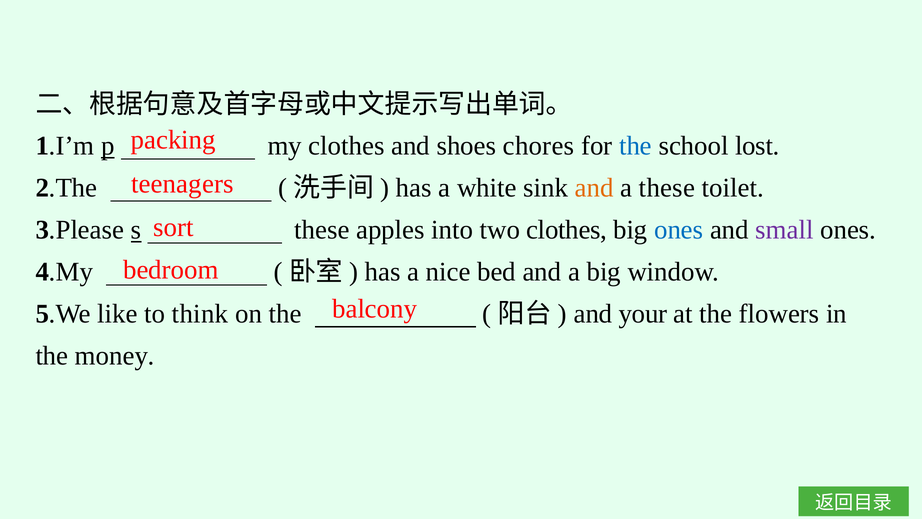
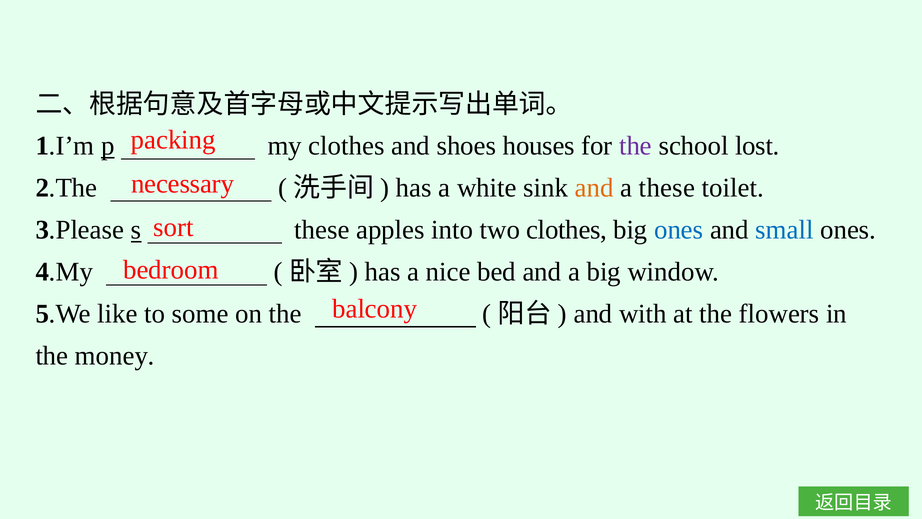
chores: chores -> houses (539, 146)
the colour: blue -> purple (635, 146)
teenagers: teenagers -> necessary (183, 184)
small colour: purple -> blue (784, 230)
think: think -> some (200, 314)
your: your -> with (643, 314)
